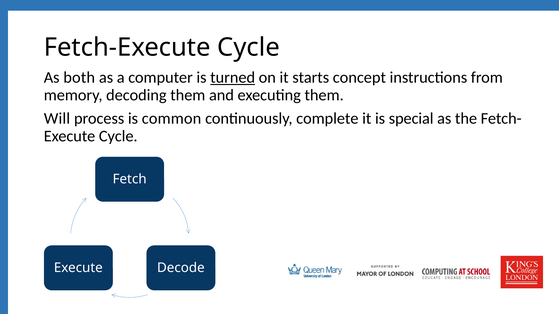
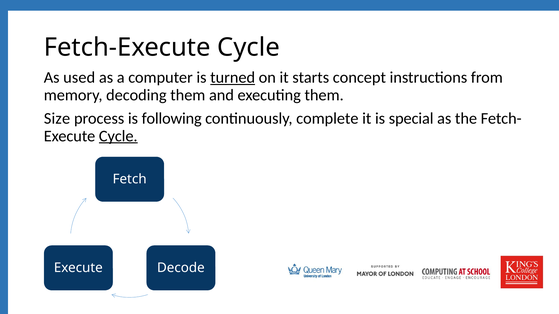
both: both -> used (79, 78)
Will: Will -> Size (57, 119)
common: common -> following (172, 119)
Cycle underline: none -> present (118, 136)
